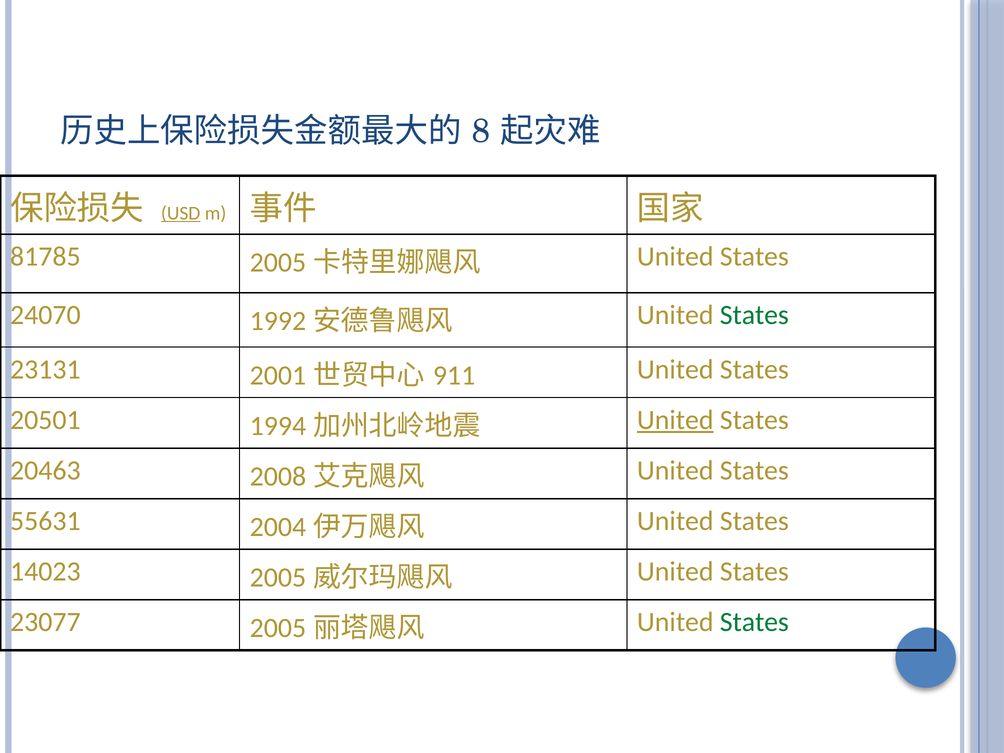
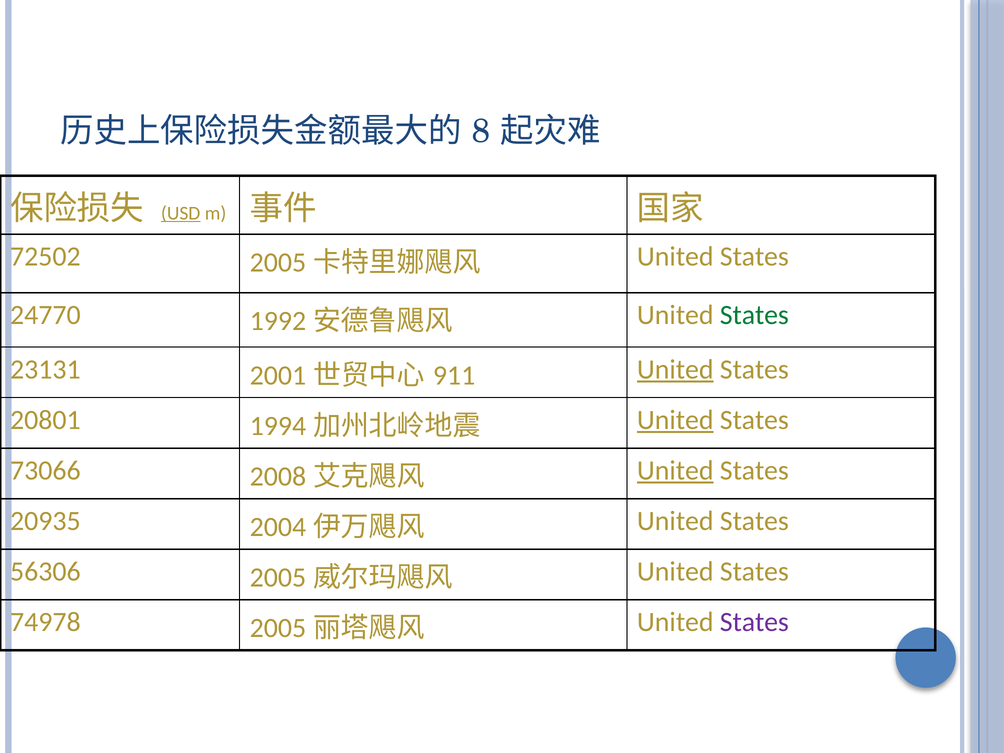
81785: 81785 -> 72502 (45, 257)
24070: 24070 -> 24770 (45, 315)
United underline: none -> present (675, 369)
20501: 20501 -> 20801 (45, 420)
20463: 20463 -> 73066 (45, 471)
United underline: none -> present (675, 471)
55631: 55631 -> 20935 (45, 521)
14023: 14023 -> 56306 (45, 572)
23077: 23077 -> 74978 (45, 622)
States colour: green -> purple (754, 622)
